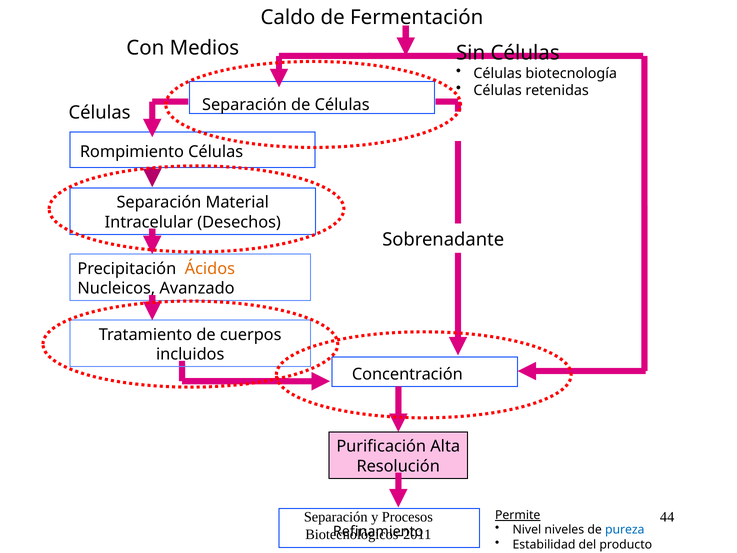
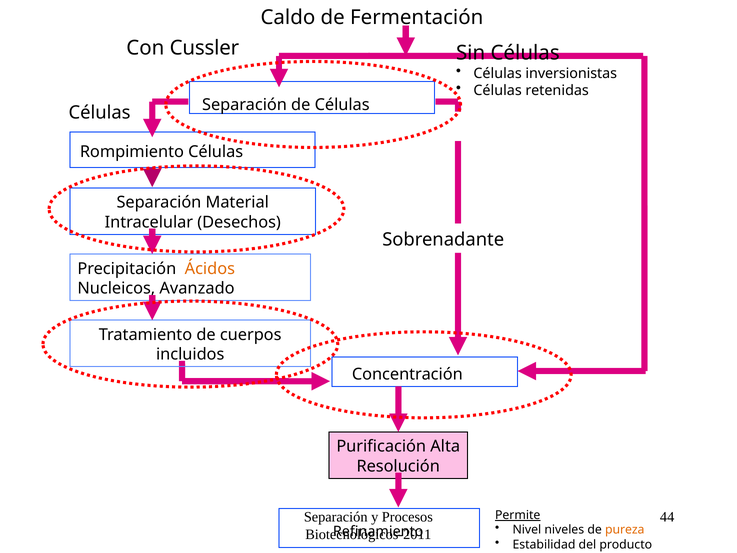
Medios: Medios -> Cussler (204, 48)
biotecnología: biotecnología -> inversionistas (571, 73)
pureza colour: blue -> orange (625, 529)
